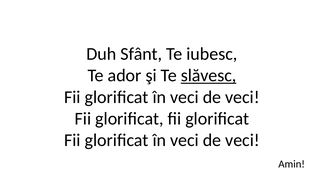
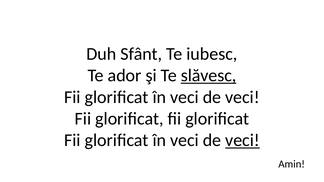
veci underline: none -> present (242, 140)
